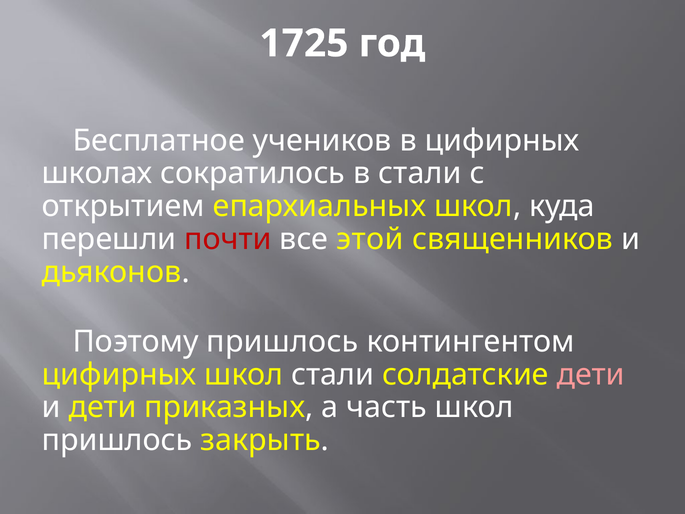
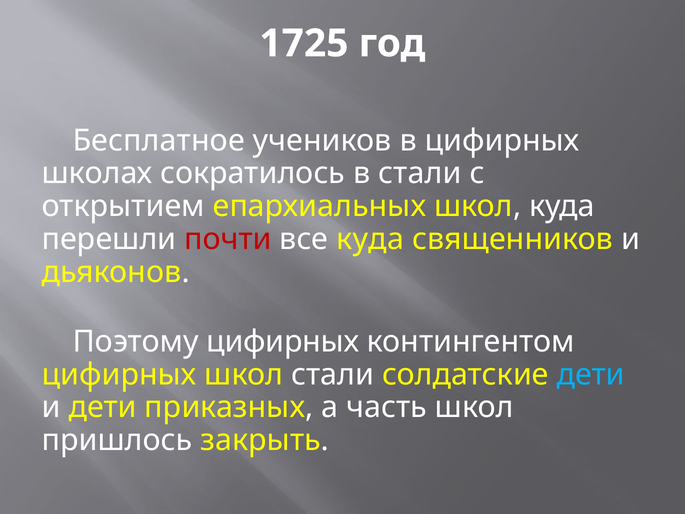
все этой: этой -> куда (370, 239)
Поэтому пришлось: пришлось -> цифирных (283, 341)
дети colour: pink -> light blue (591, 374)
